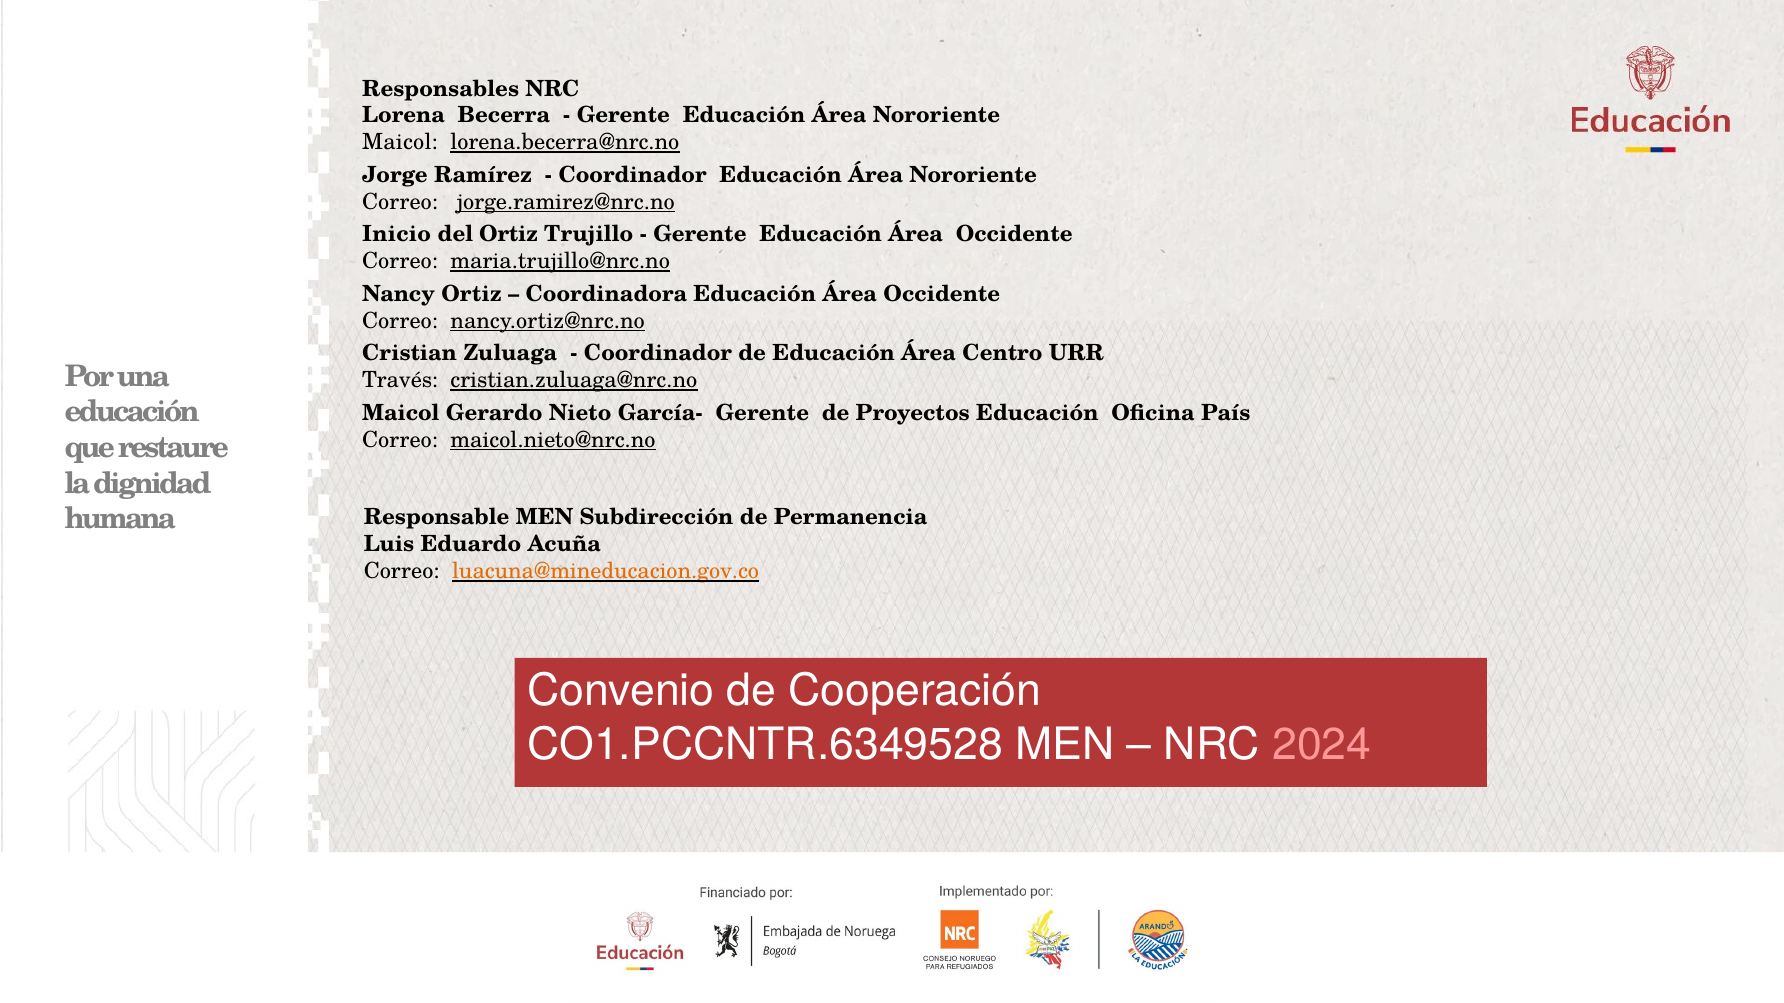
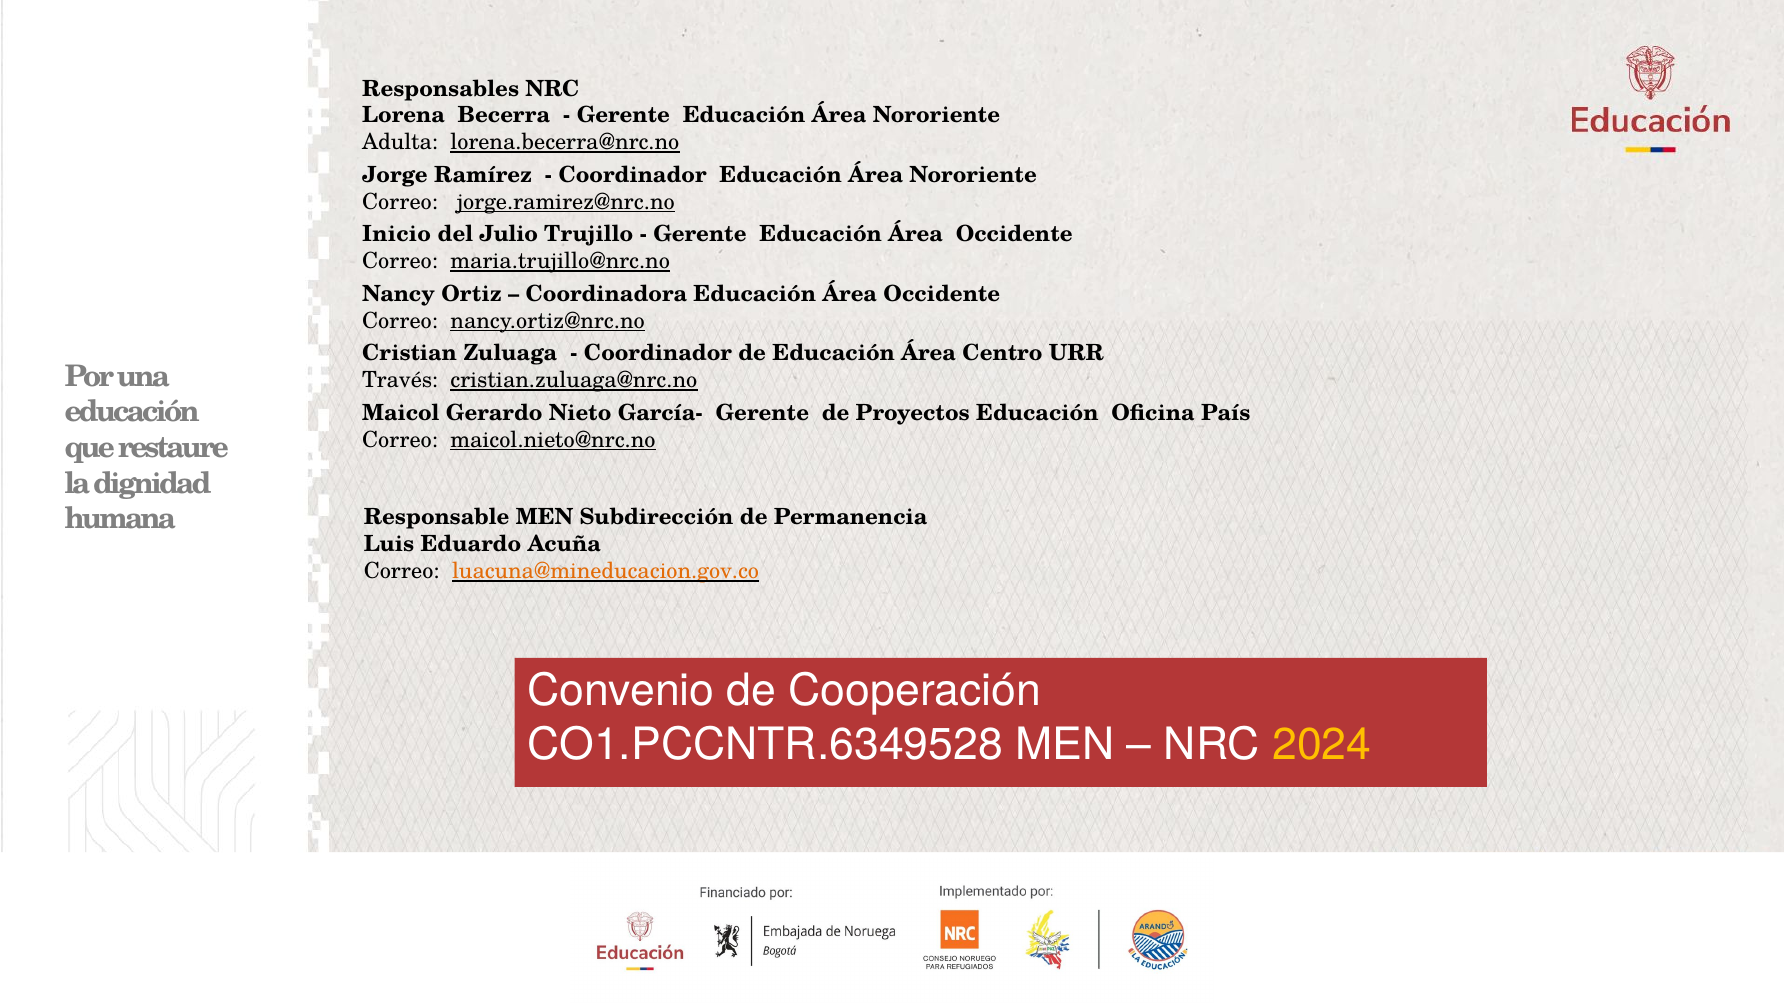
Maicol: Maicol -> Adulta (400, 142)
del Ortiz: Ortiz -> Julio (509, 235)
2024 colour: pink -> yellow (1322, 745)
